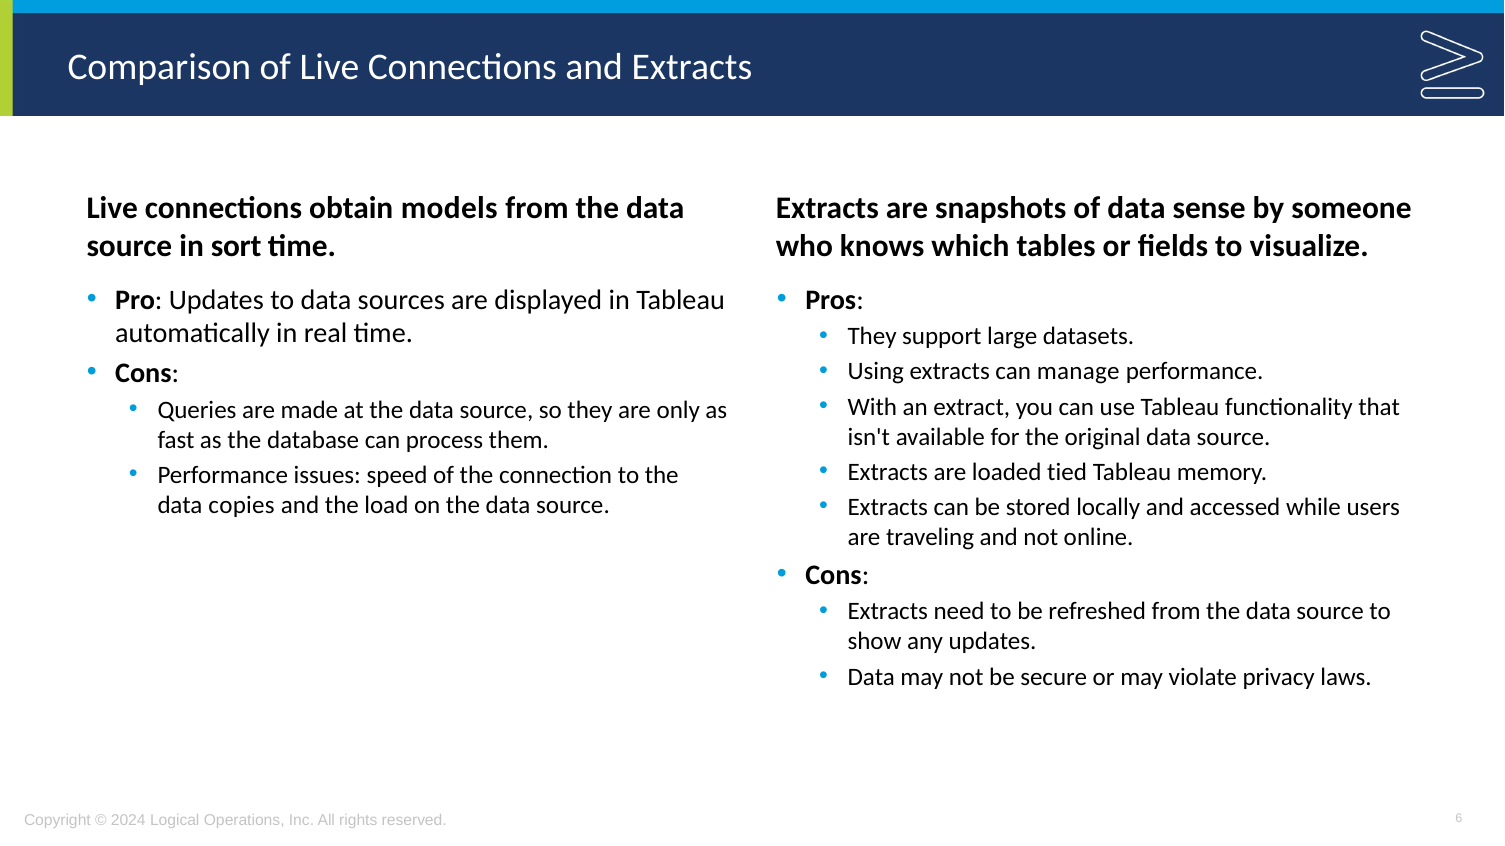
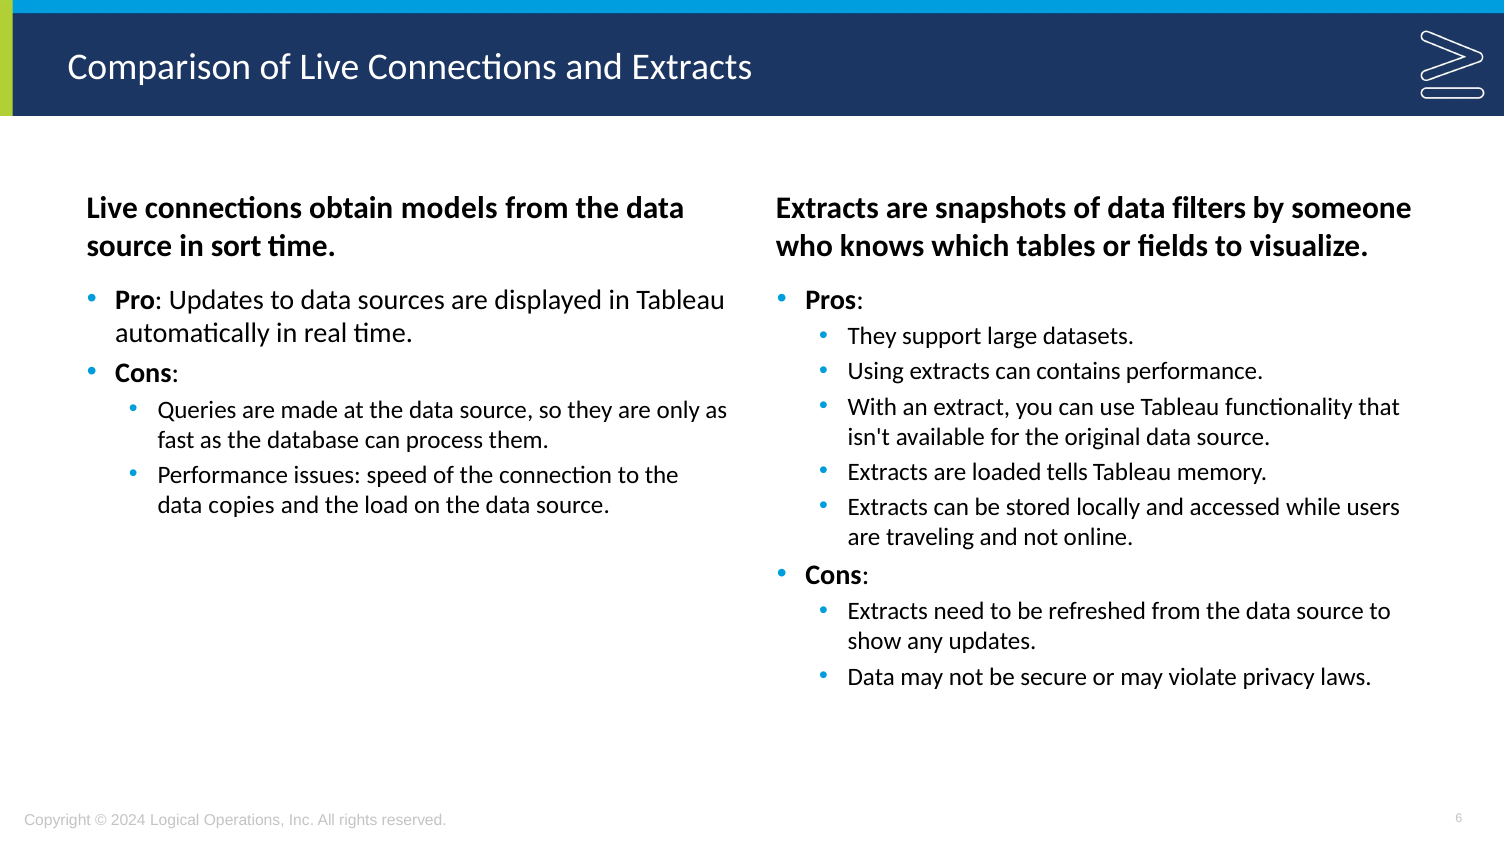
sense: sense -> filters (1209, 209)
manage: manage -> contains (1079, 372)
tied: tied -> tells (1067, 472)
